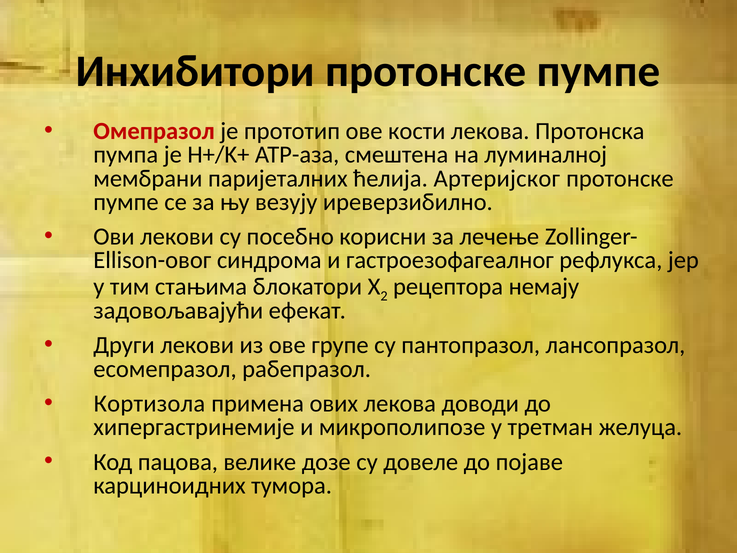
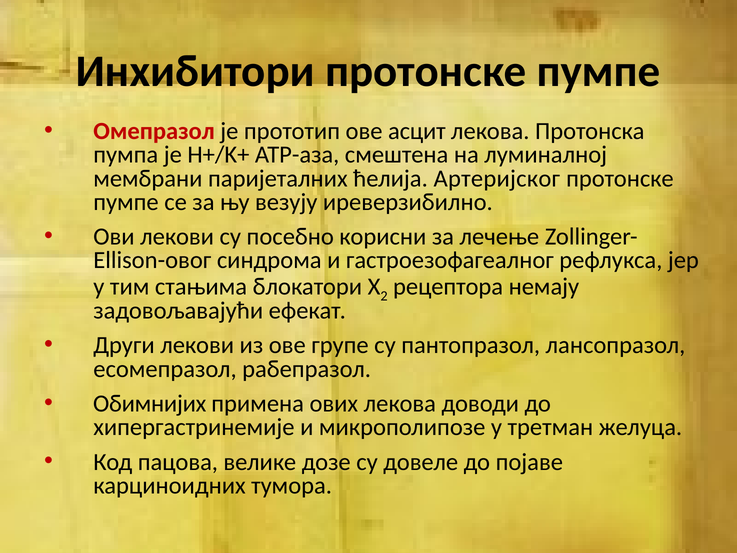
кости: кости -> асцит (417, 131)
Кортизола: Кортизола -> Обимнијих (150, 403)
